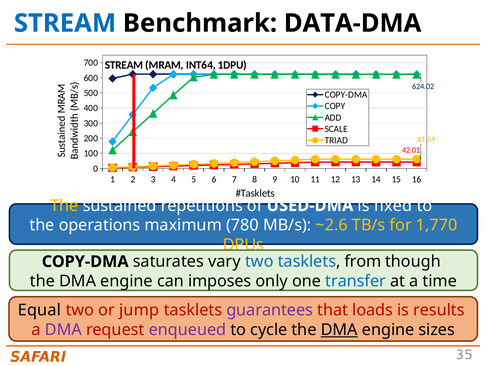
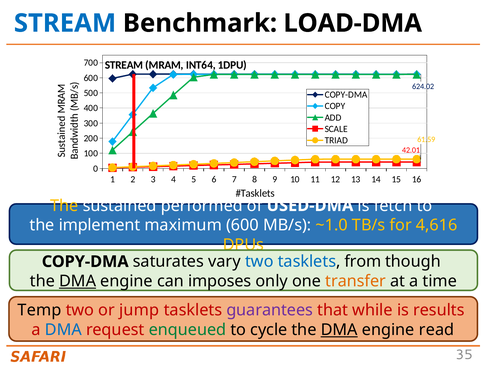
DATA-DMA: DATA-DMA -> LOAD-DMA (353, 23)
repetitions: repetitions -> performed (202, 205)
fixed: fixed -> fetch (393, 205)
operations: operations -> implement (100, 225)
maximum 780: 780 -> 600 (242, 225)
~2.6: ~2.6 -> ~1.0 (332, 225)
1,770: 1,770 -> 4,616 (437, 225)
DMA underline: none -> present (78, 281)
transfer colour: blue -> orange (356, 281)
Equal: Equal -> Temp (39, 310)
loads: loads -> while (372, 310)
DMA colour: purple -> blue (63, 329)
enqueued colour: purple -> green (187, 329)
sizes: sizes -> read (437, 329)
